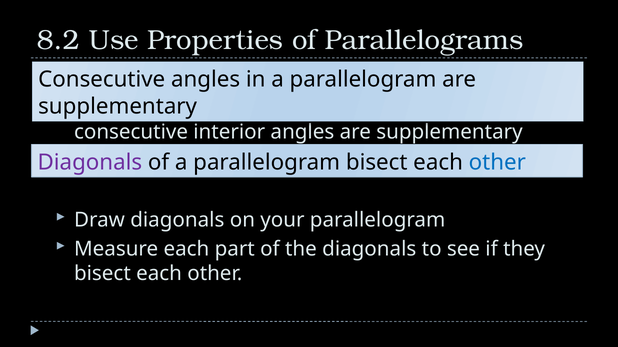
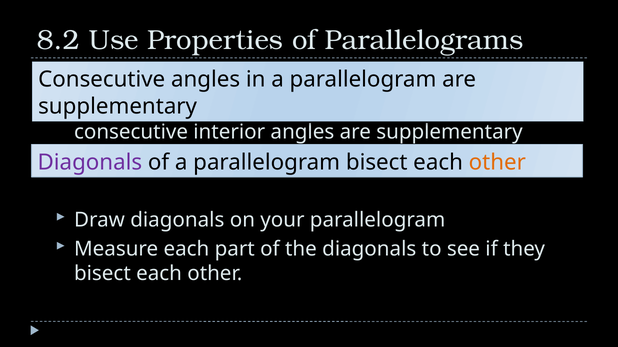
other colour: blue -> orange (497, 163)
